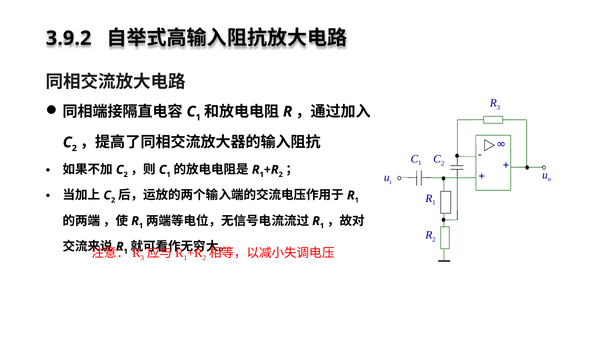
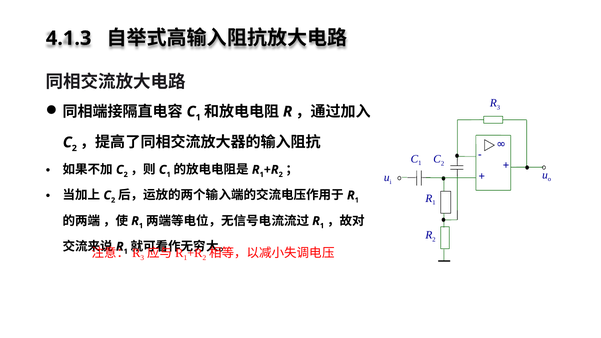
3.9.2: 3.9.2 -> 4.1.3 (69, 38)
